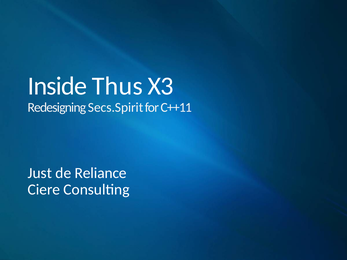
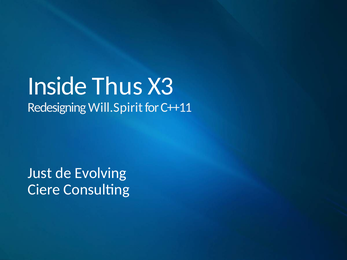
Secs.Spirit: Secs.Spirit -> Will.Spirit (115, 108)
Reliance: Reliance -> Evolving (101, 173)
